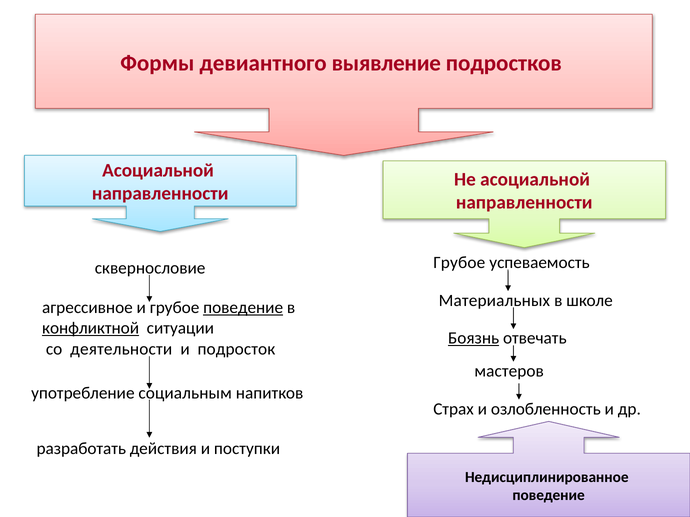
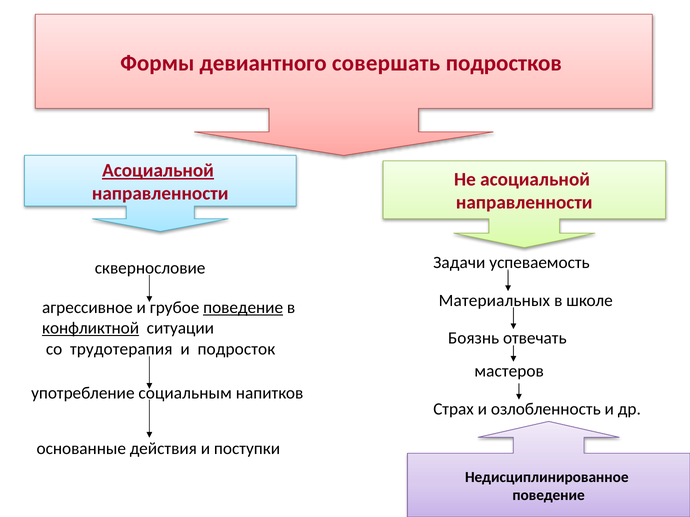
выявление: выявление -> совершать (386, 63)
Асоциальной underline: none -> present (158, 171)
Грубое: Грубое -> Задачи (459, 263)
Боязнь underline: present -> none (474, 338)
деятельности: деятельности -> трудотерапия (121, 349)
разработать: разработать -> основанные (81, 449)
